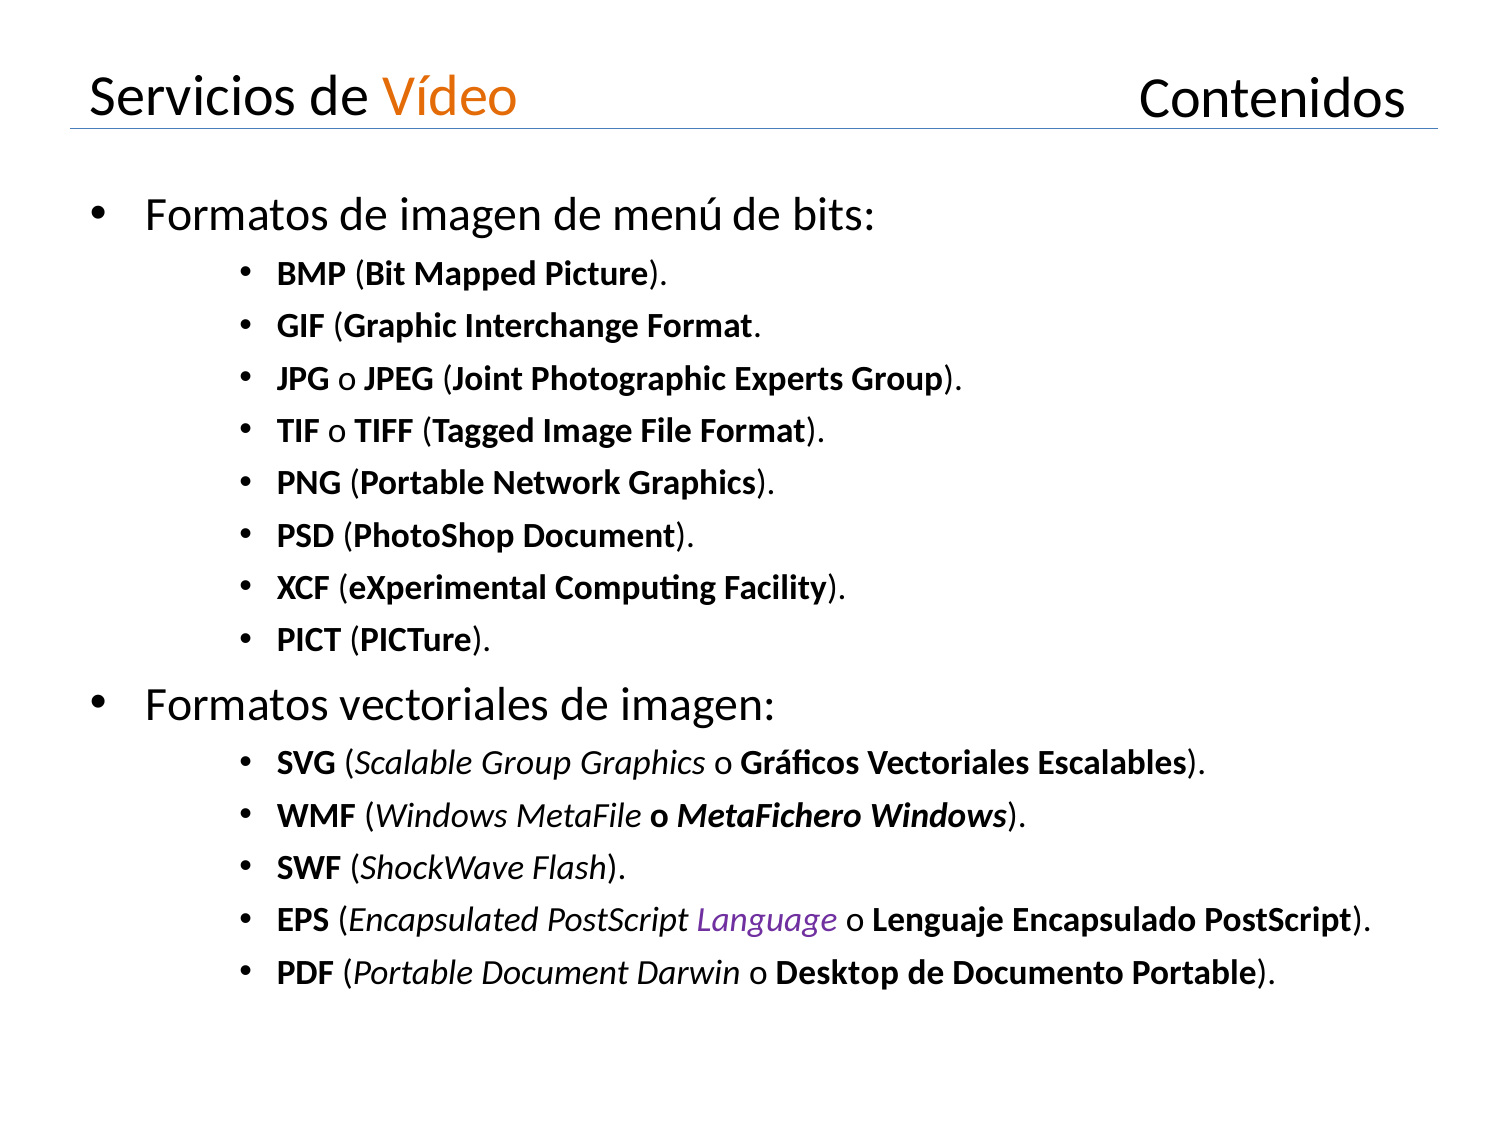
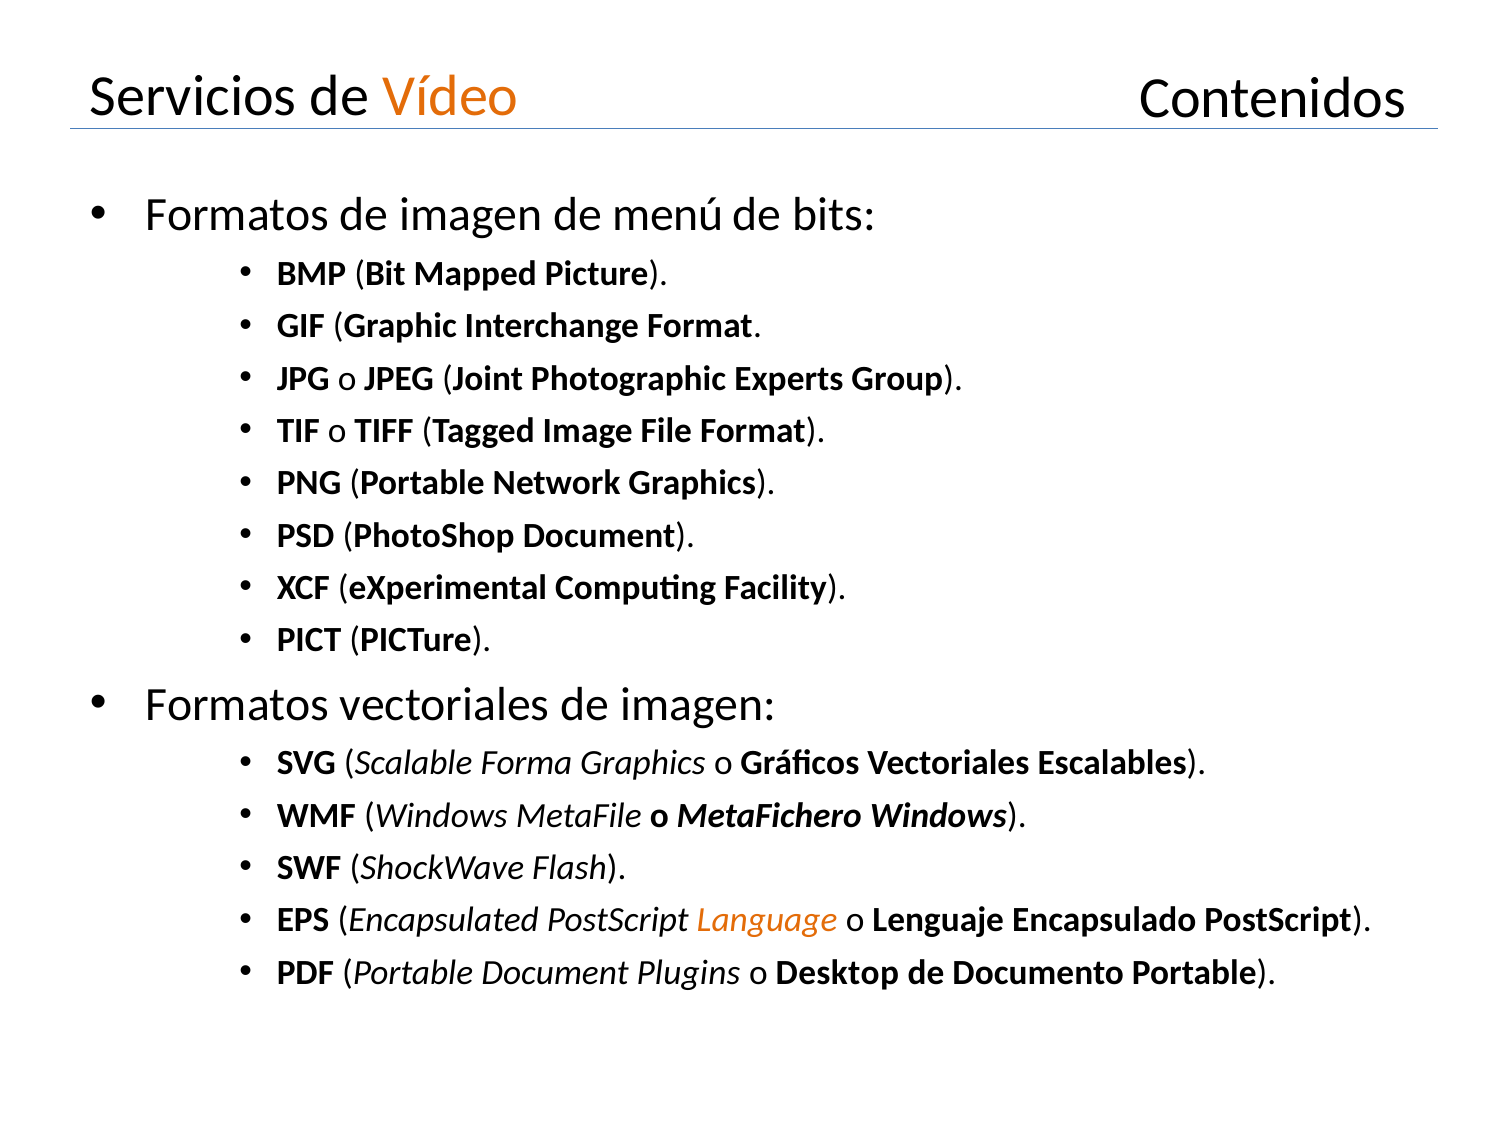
Scalable Group: Group -> Forma (526, 763)
Language colour: purple -> orange (767, 920)
Darwin: Darwin -> Plugins (688, 973)
